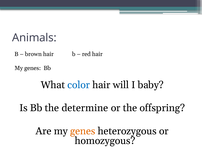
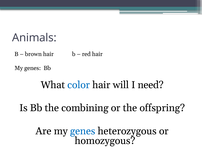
baby: baby -> need (151, 85)
determine: determine -> combining (85, 108)
genes colour: orange -> blue (83, 131)
